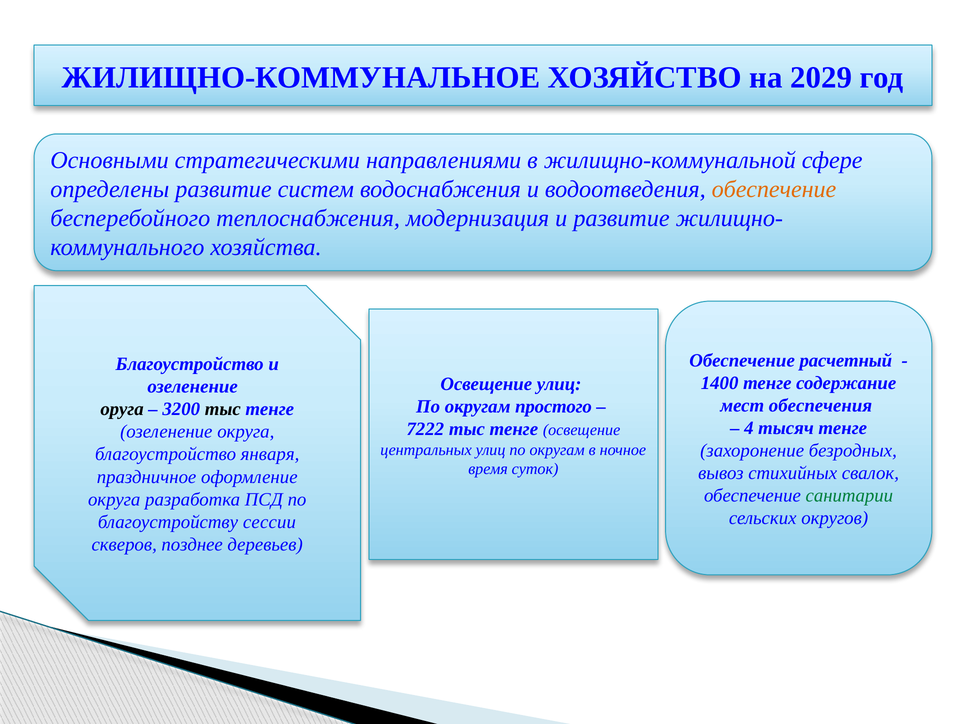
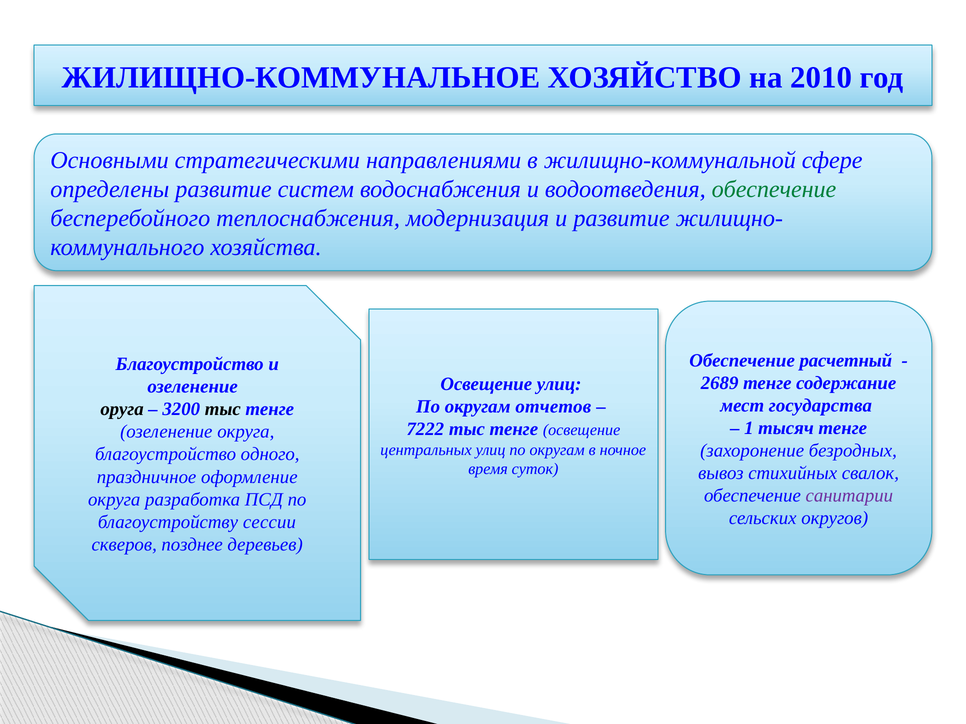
2029: 2029 -> 2010 (821, 78)
обеспечение colour: orange -> green (774, 190)
1400: 1400 -> 2689 (720, 383)
обеспечения: обеспечения -> государства (820, 406)
простого: простого -> отчетов (553, 407)
4: 4 -> 1 (749, 428)
января: января -> одного (270, 455)
санитарии colour: green -> purple (849, 496)
